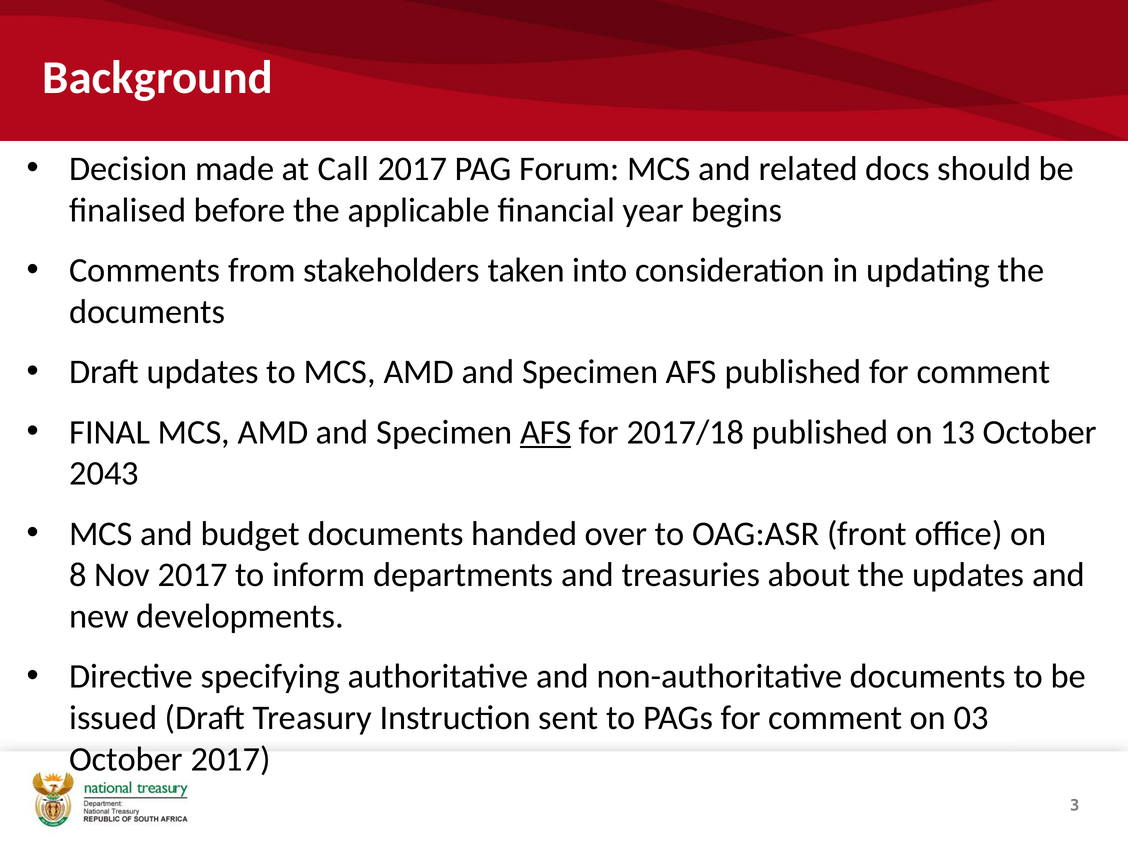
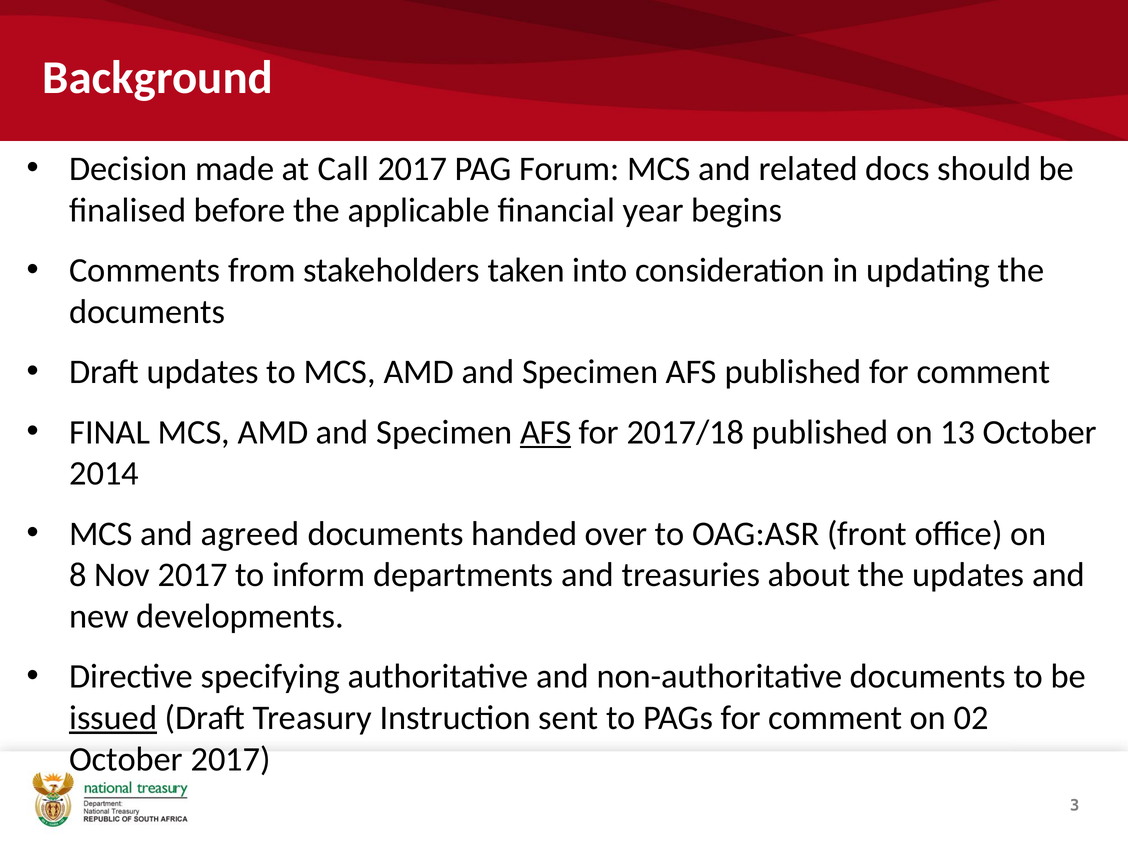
2043: 2043 -> 2014 (104, 474)
budget: budget -> agreed (250, 534)
issued underline: none -> present (113, 718)
03: 03 -> 02 (971, 718)
